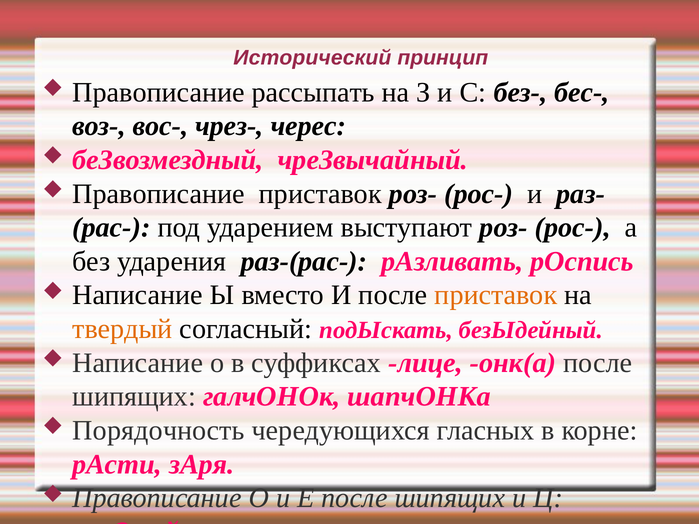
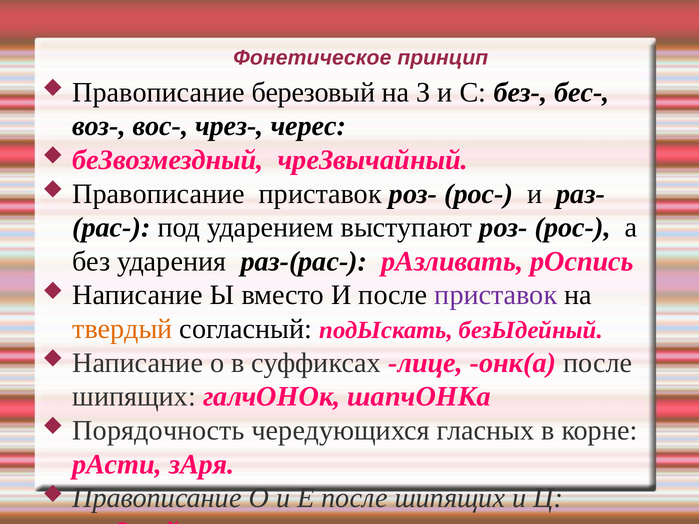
Исторический: Исторический -> Фонетическое (312, 58)
рассыпать: рассыпать -> березовый (313, 92)
приставок colour: orange -> purple (496, 295)
